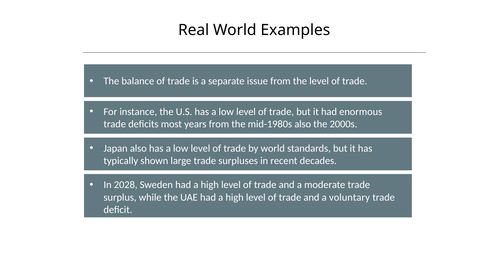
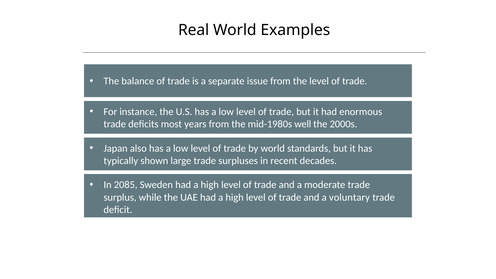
mid-1980s also: also -> well (303, 124)
2028: 2028 -> 2085 (126, 185)
